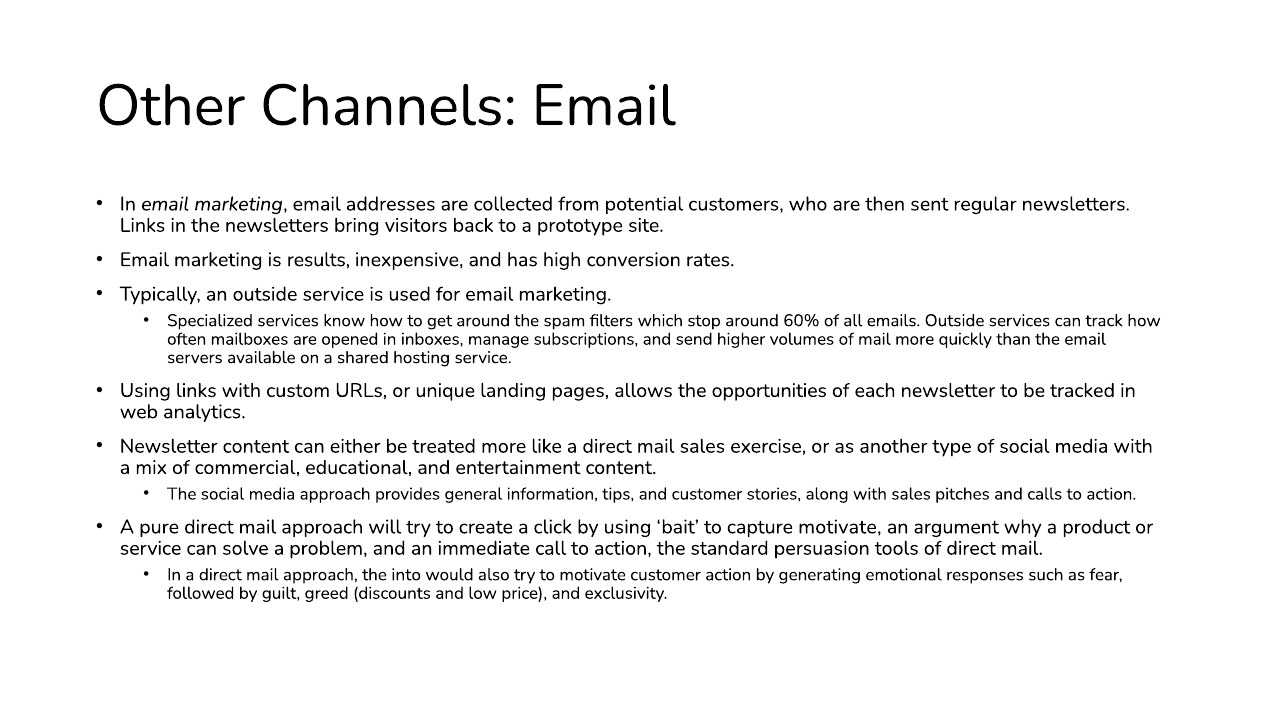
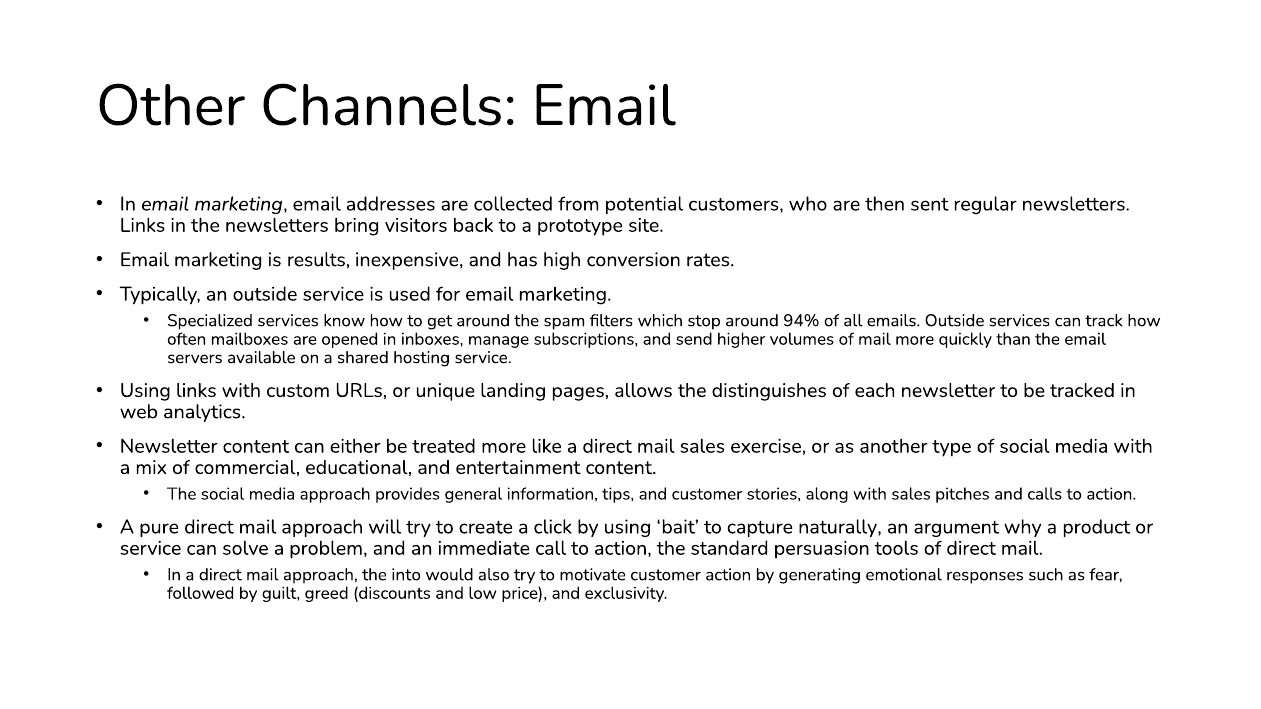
60%: 60% -> 94% (801, 321)
opportunities: opportunities -> distinguishes (769, 391)
capture motivate: motivate -> naturally (840, 527)
